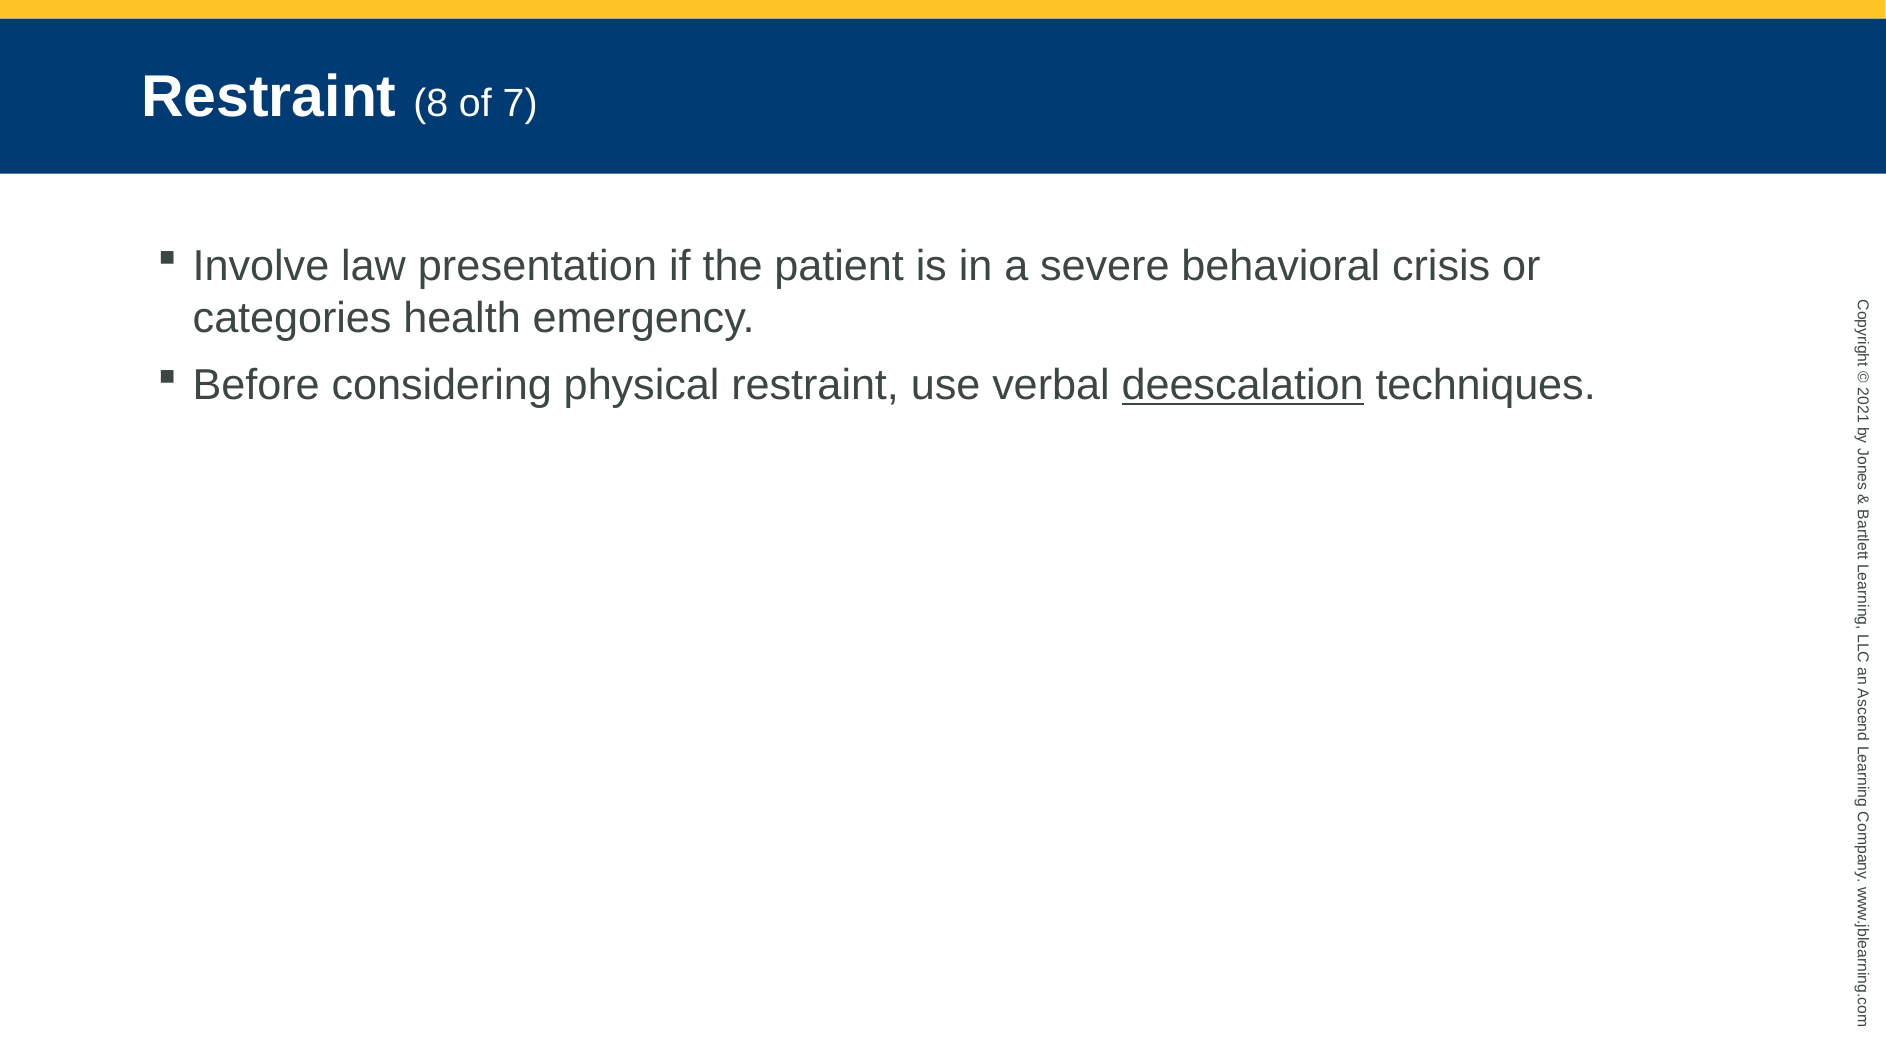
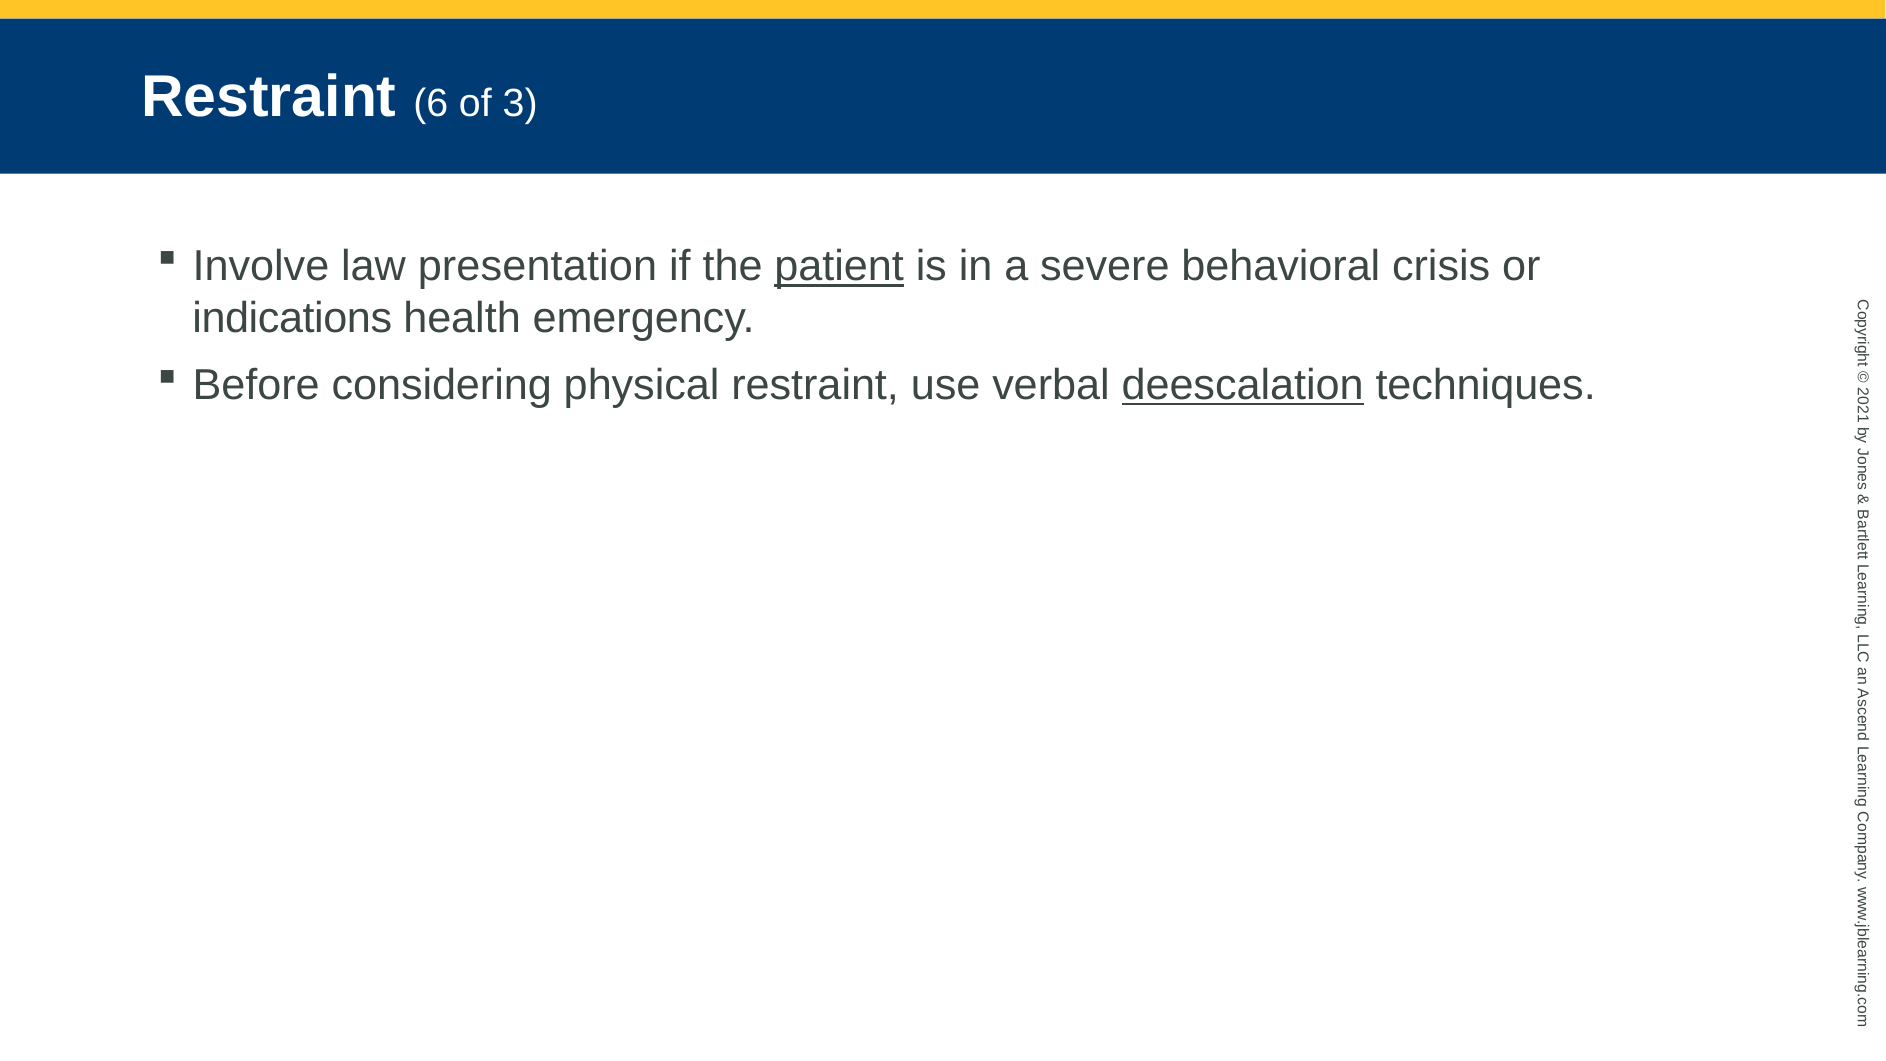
8: 8 -> 6 (431, 103)
7: 7 -> 3 (520, 103)
patient underline: none -> present (839, 267)
categories: categories -> indications (292, 318)
